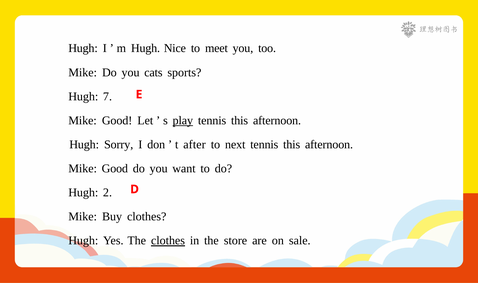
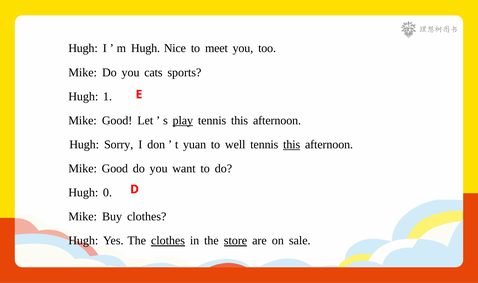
7: 7 -> 1 (107, 96)
after: after -> yuan (195, 144)
next: next -> well (235, 144)
this underline: none -> present (292, 144)
2: 2 -> 0 (107, 192)
store underline: none -> present (236, 241)
